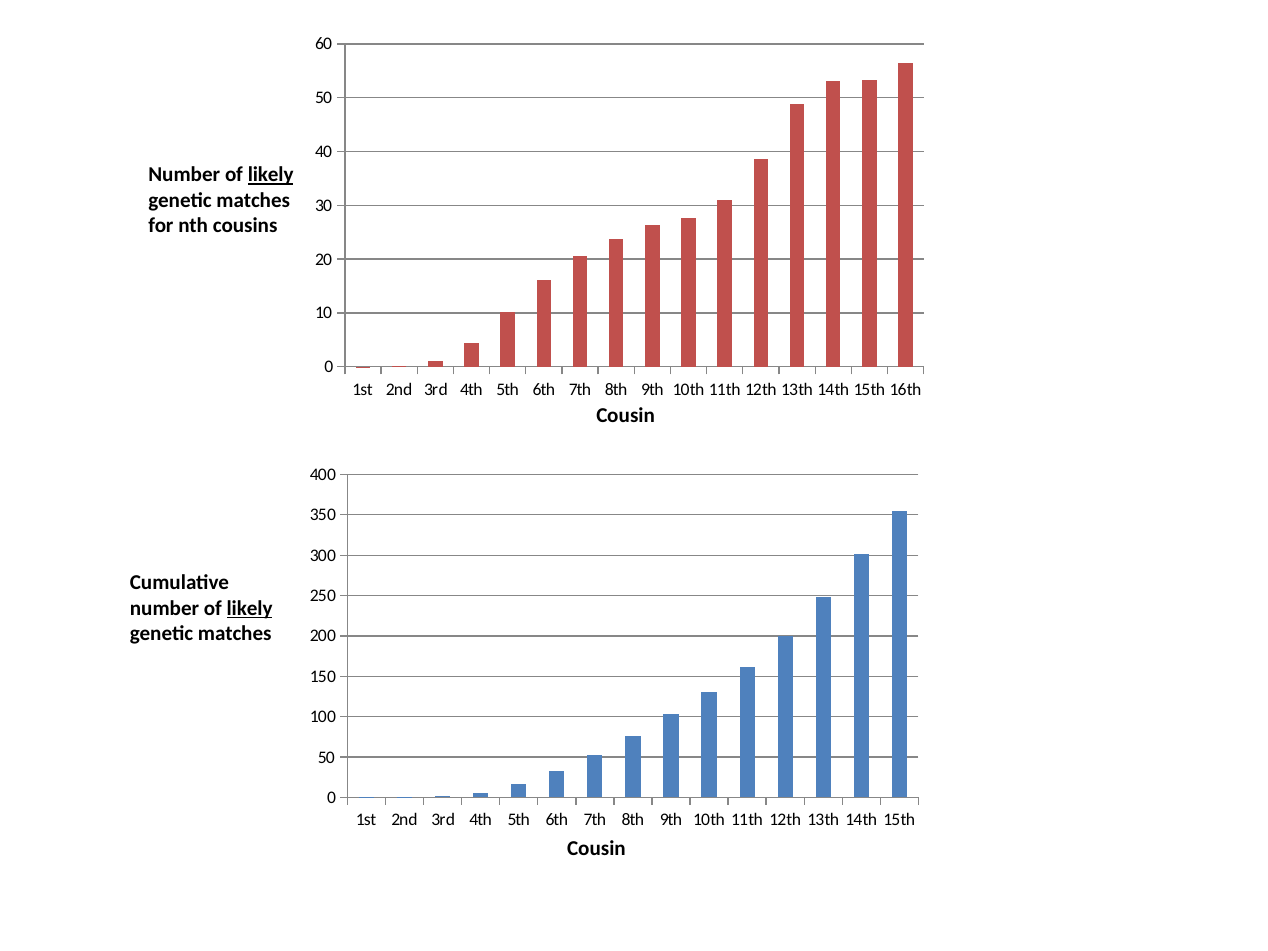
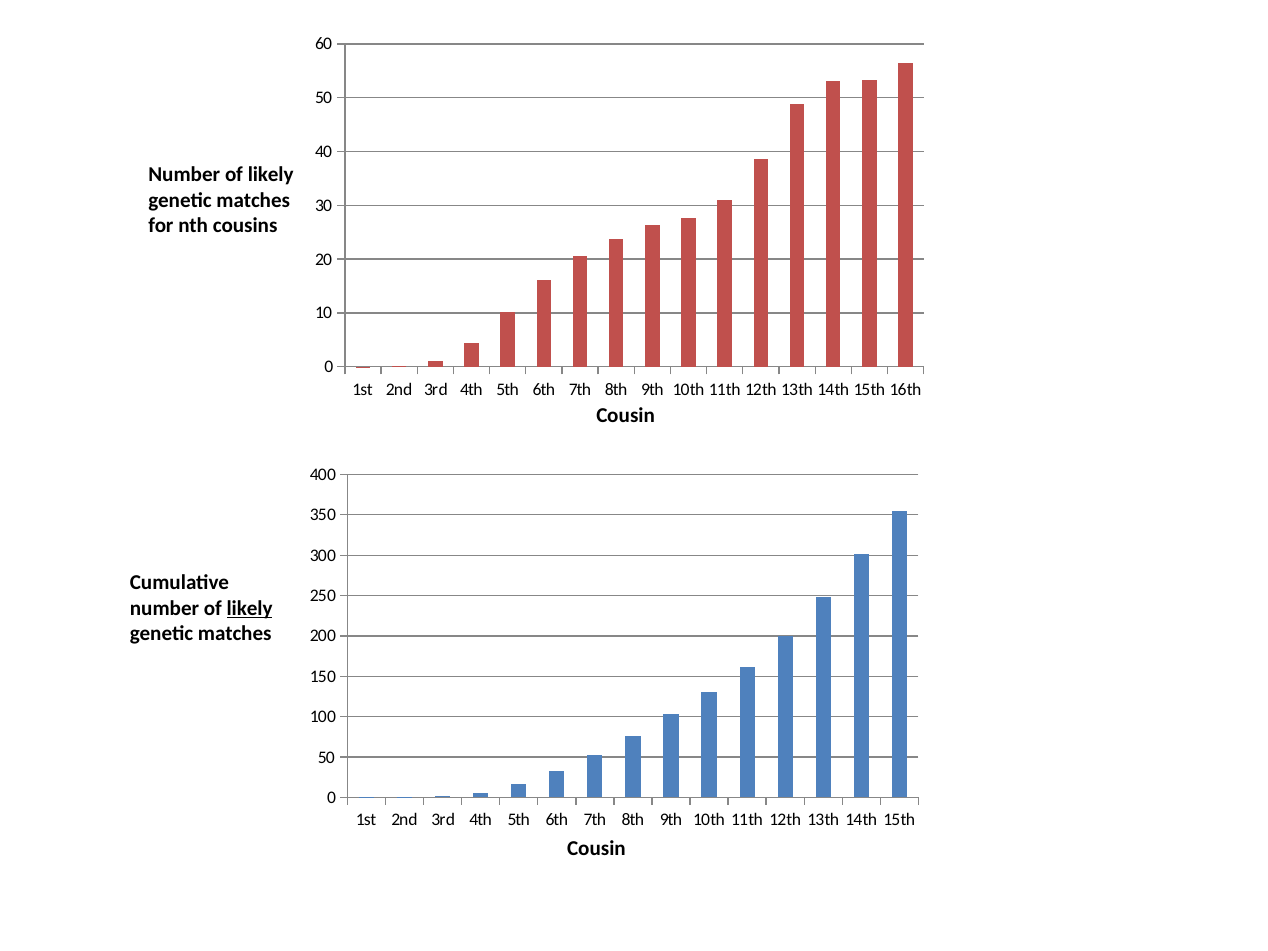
likely underline: present -> none (271, 175)
